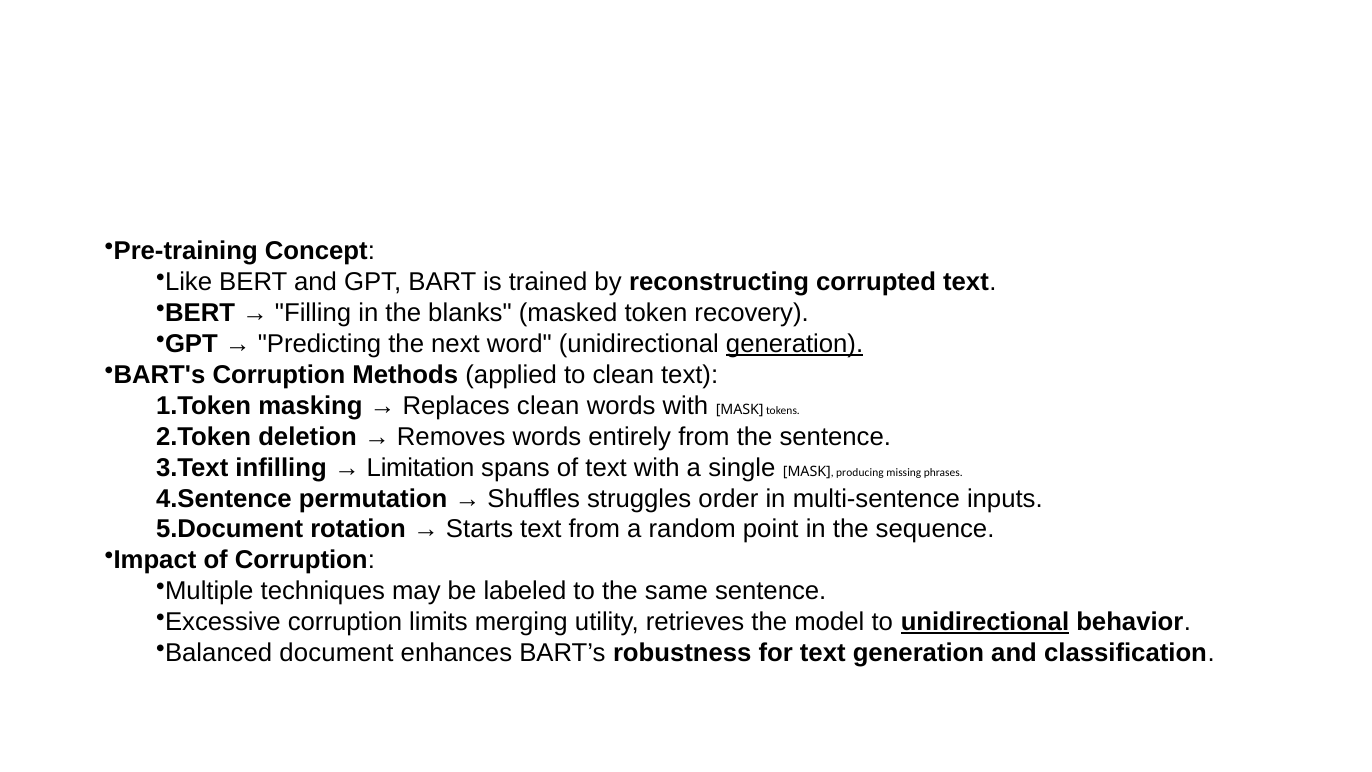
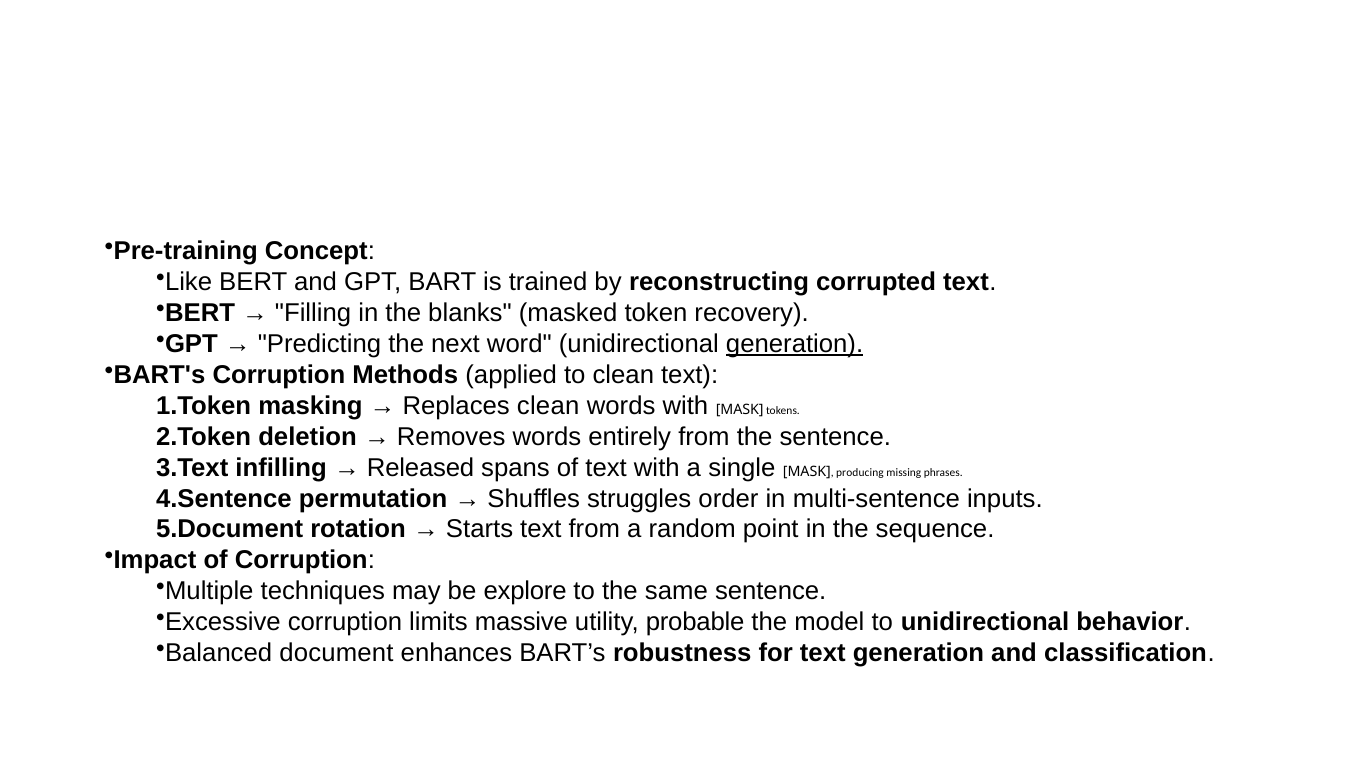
Limitation: Limitation -> Released (421, 467)
labeled: labeled -> explore (525, 591)
merging: merging -> massive (521, 622)
retrieves: retrieves -> probable (695, 622)
unidirectional underline: present -> none (985, 622)
